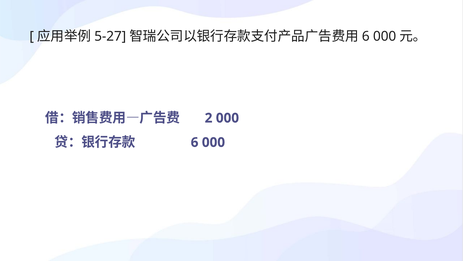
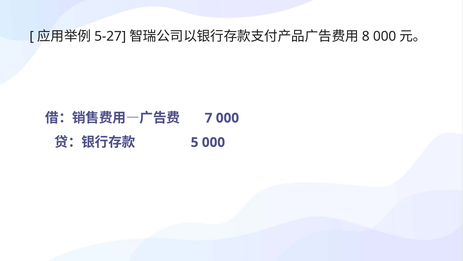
6: 6 -> 8 (366, 36)
2: 2 -> 7 (209, 118)
6: 6 -> 5 (195, 142)
